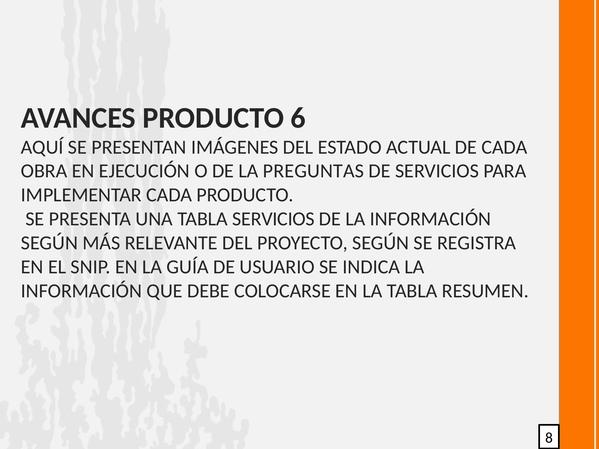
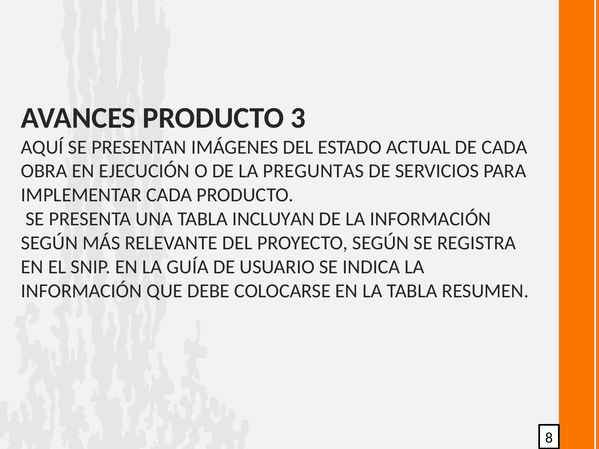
6: 6 -> 3 (298, 118)
TABLA SERVICIOS: SERVICIOS -> INCLUYAN (273, 219)
